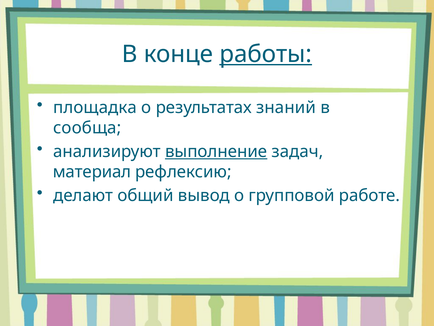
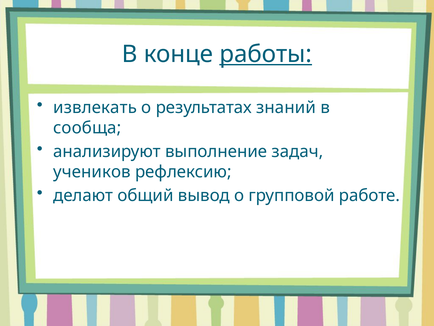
площадка: площадка -> извлекать (95, 108)
выполнение underline: present -> none (216, 151)
материал: материал -> учеников (92, 172)
